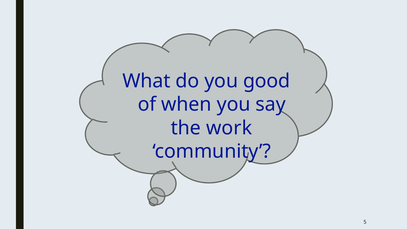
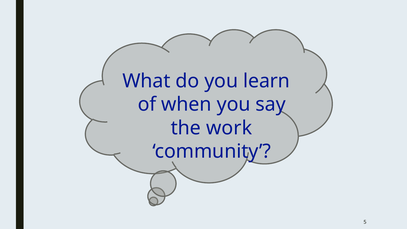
good: good -> learn (267, 81)
